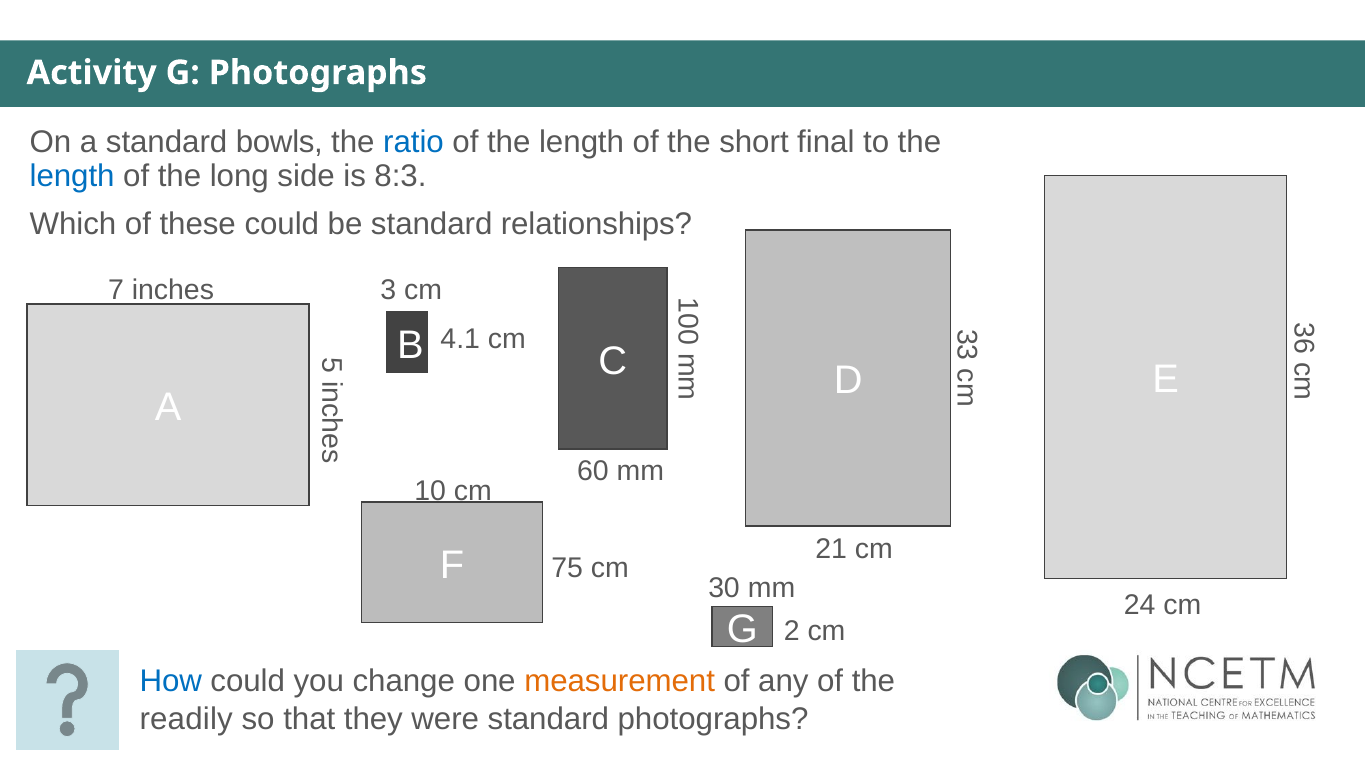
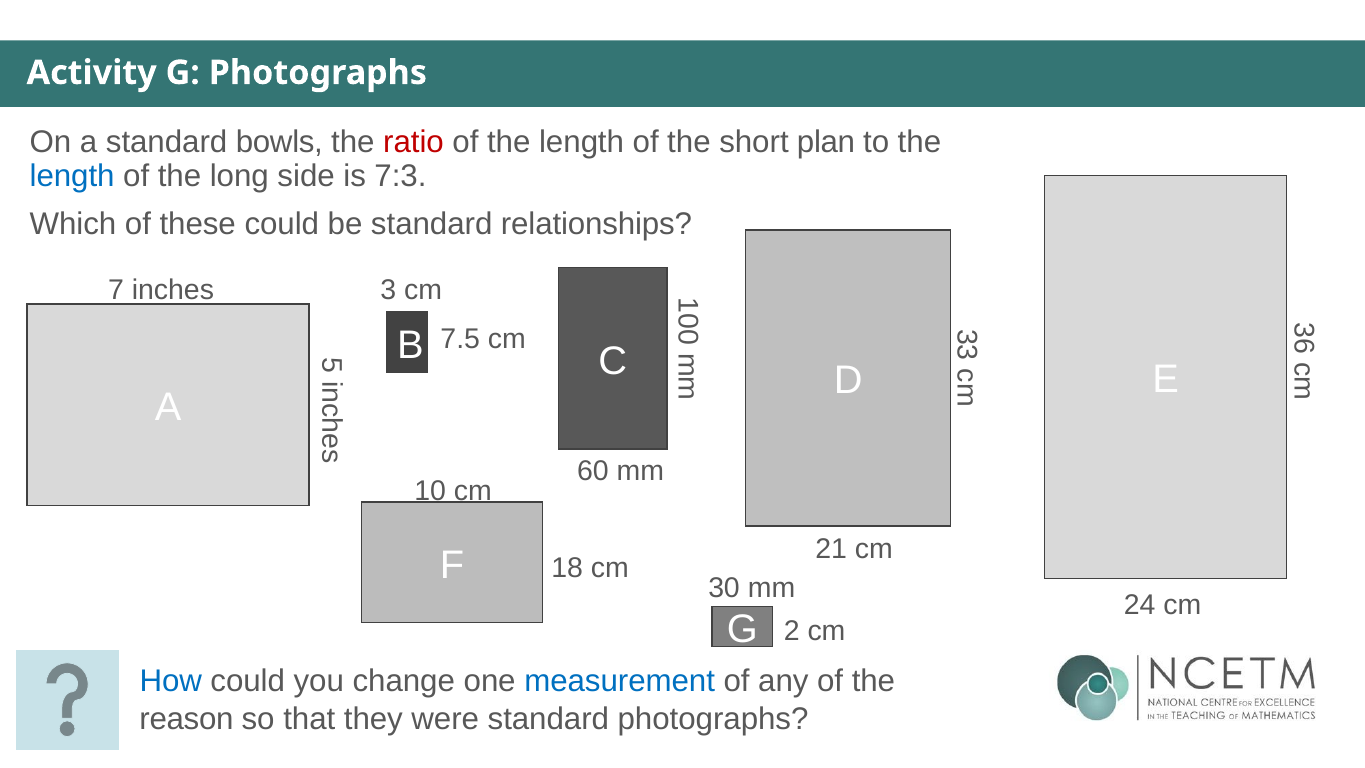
ratio colour: blue -> red (413, 142)
final: final -> plan (826, 142)
8:3: 8:3 -> 7:3 (400, 176)
4.1: 4.1 -> 7.5 (460, 339)
75: 75 -> 18 (567, 568)
measurement colour: orange -> blue (620, 681)
readily: readily -> reason (186, 719)
